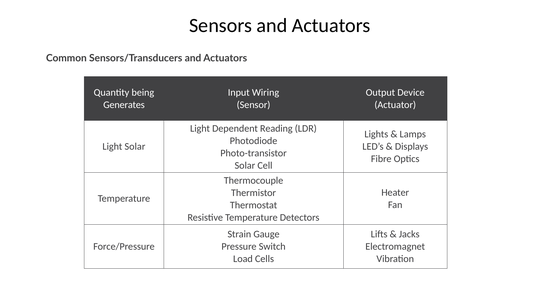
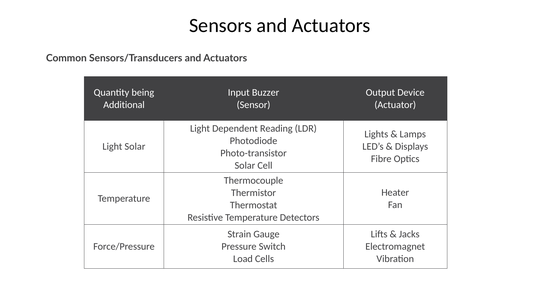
Wiring: Wiring -> Buzzer (266, 92)
Generates: Generates -> Additional (124, 105)
